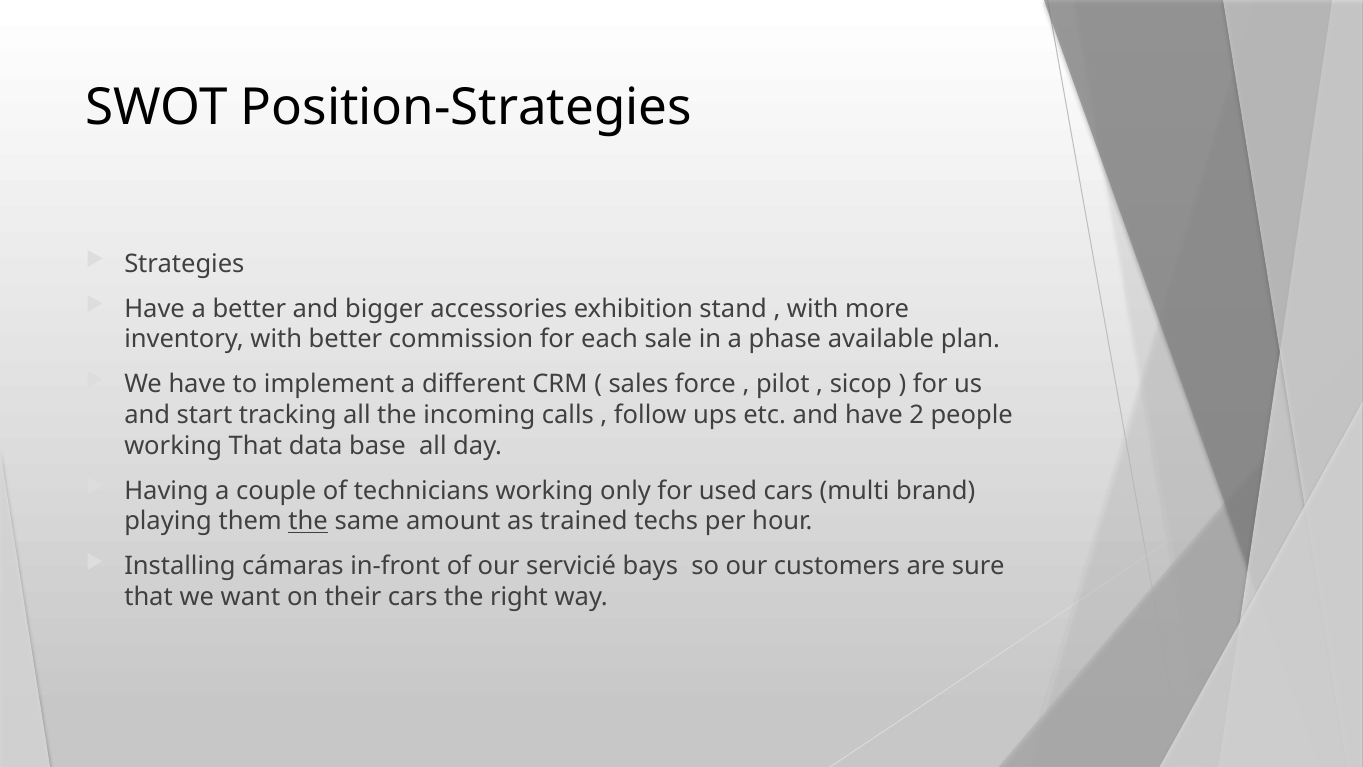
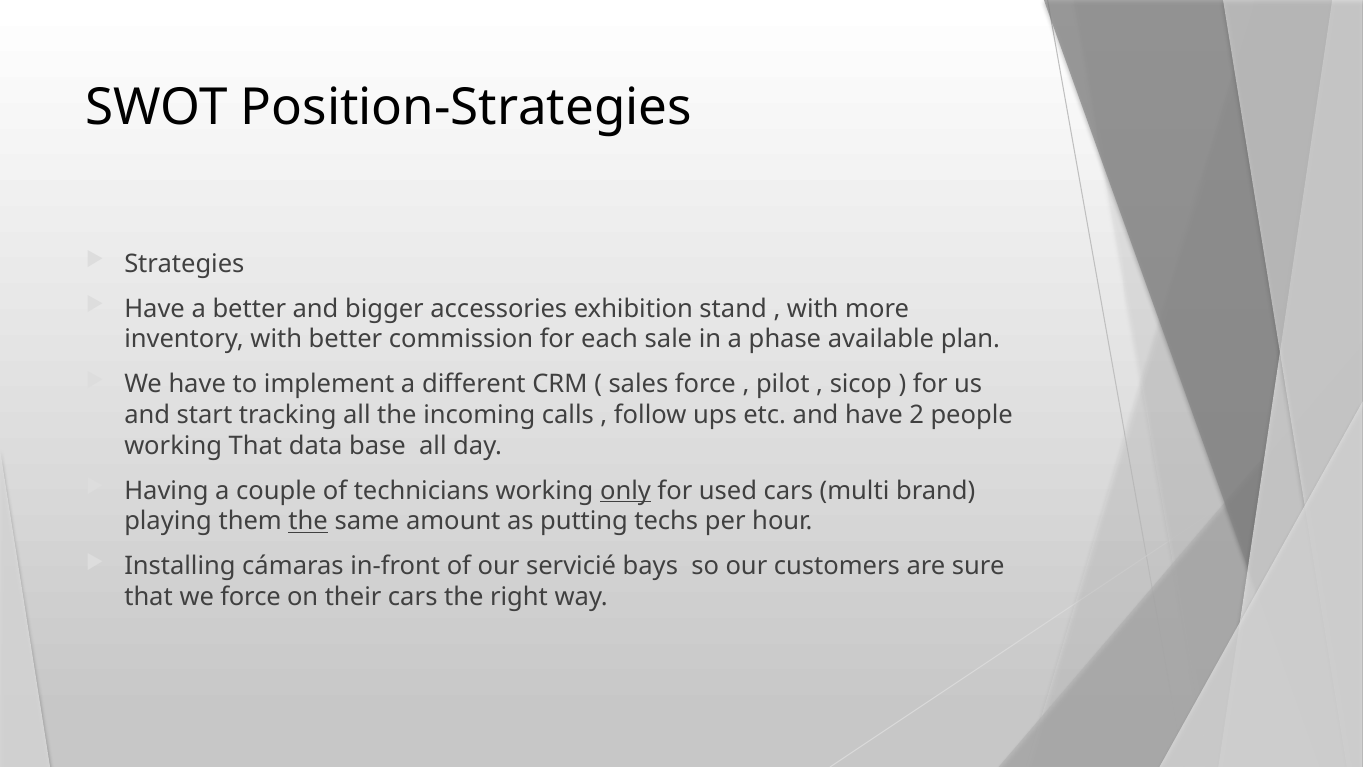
only underline: none -> present (626, 490)
trained: trained -> putting (584, 521)
we want: want -> force (251, 597)
